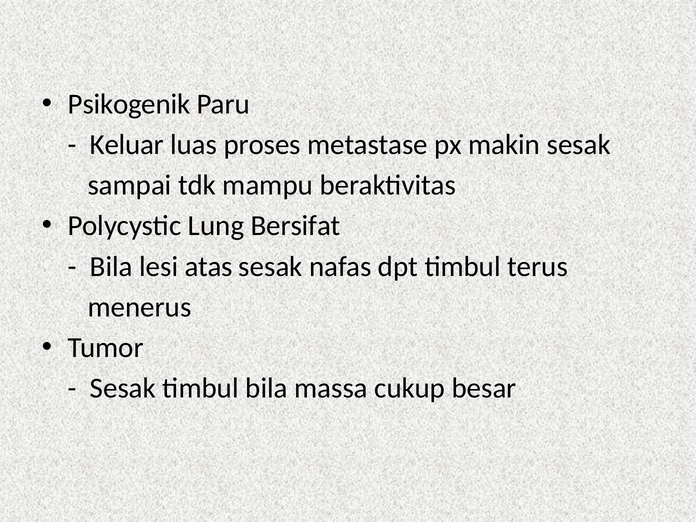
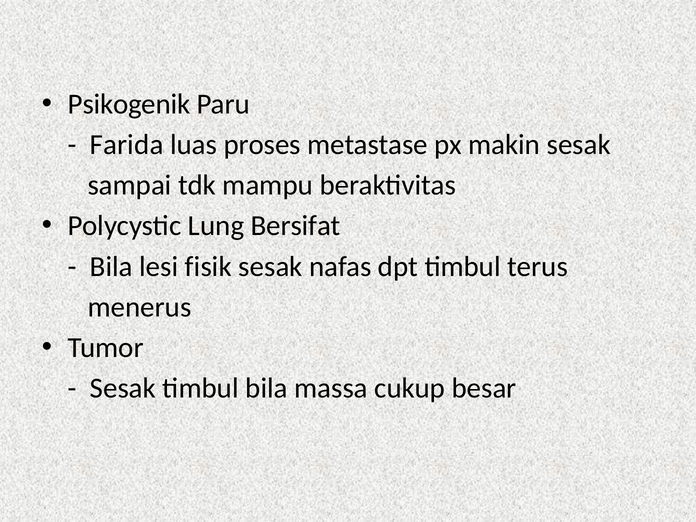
Keluar: Keluar -> Farida (127, 145)
atas: atas -> fisik (208, 267)
